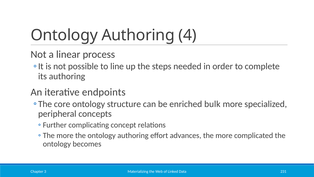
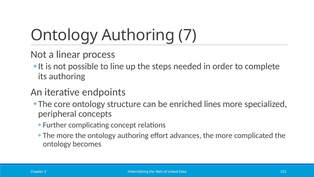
4: 4 -> 7 (187, 35)
bulk: bulk -> lines (212, 104)
